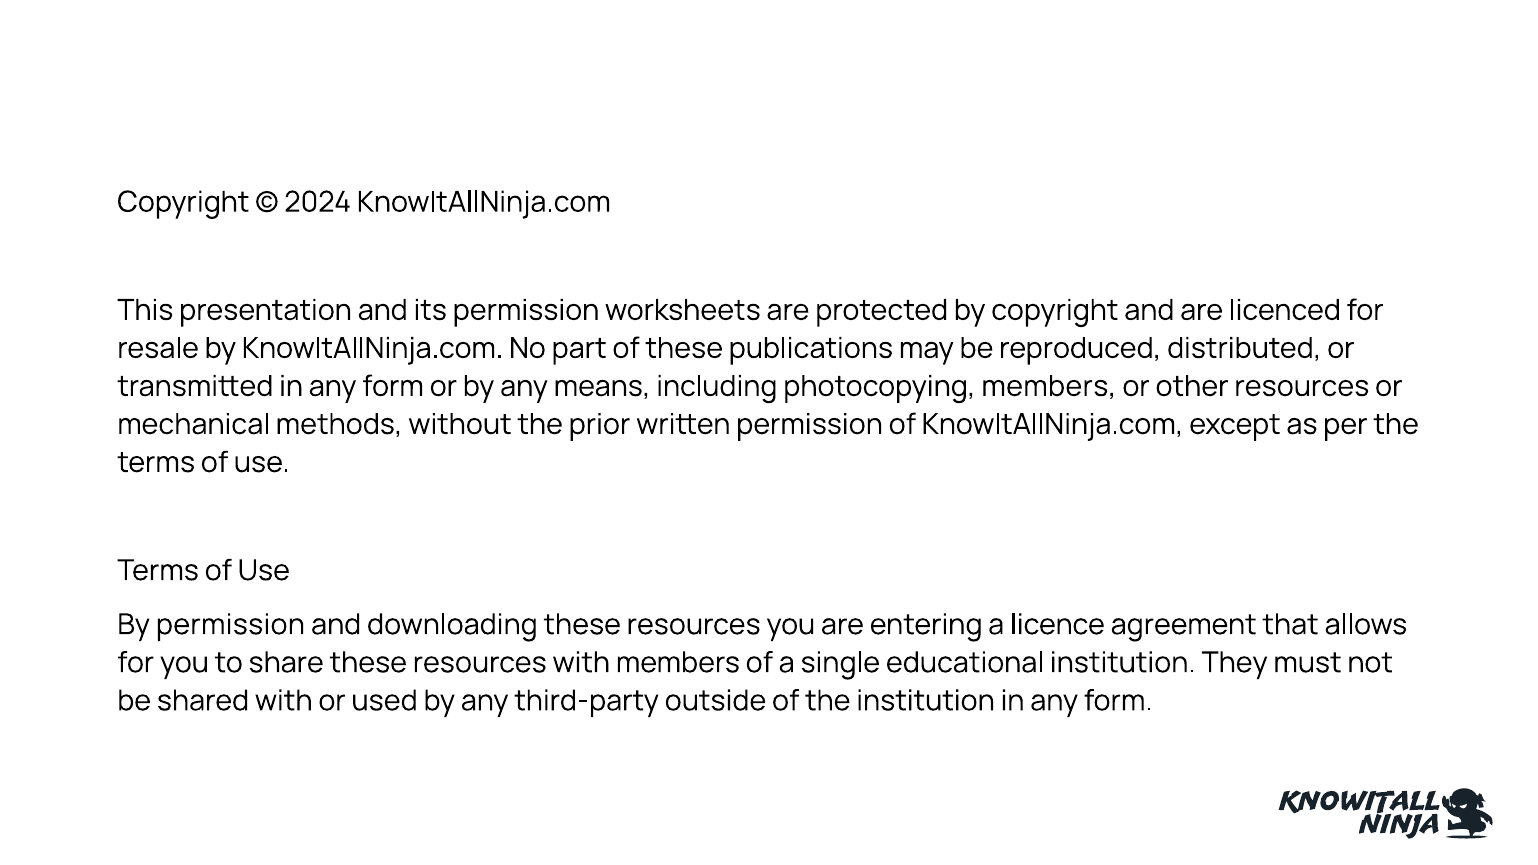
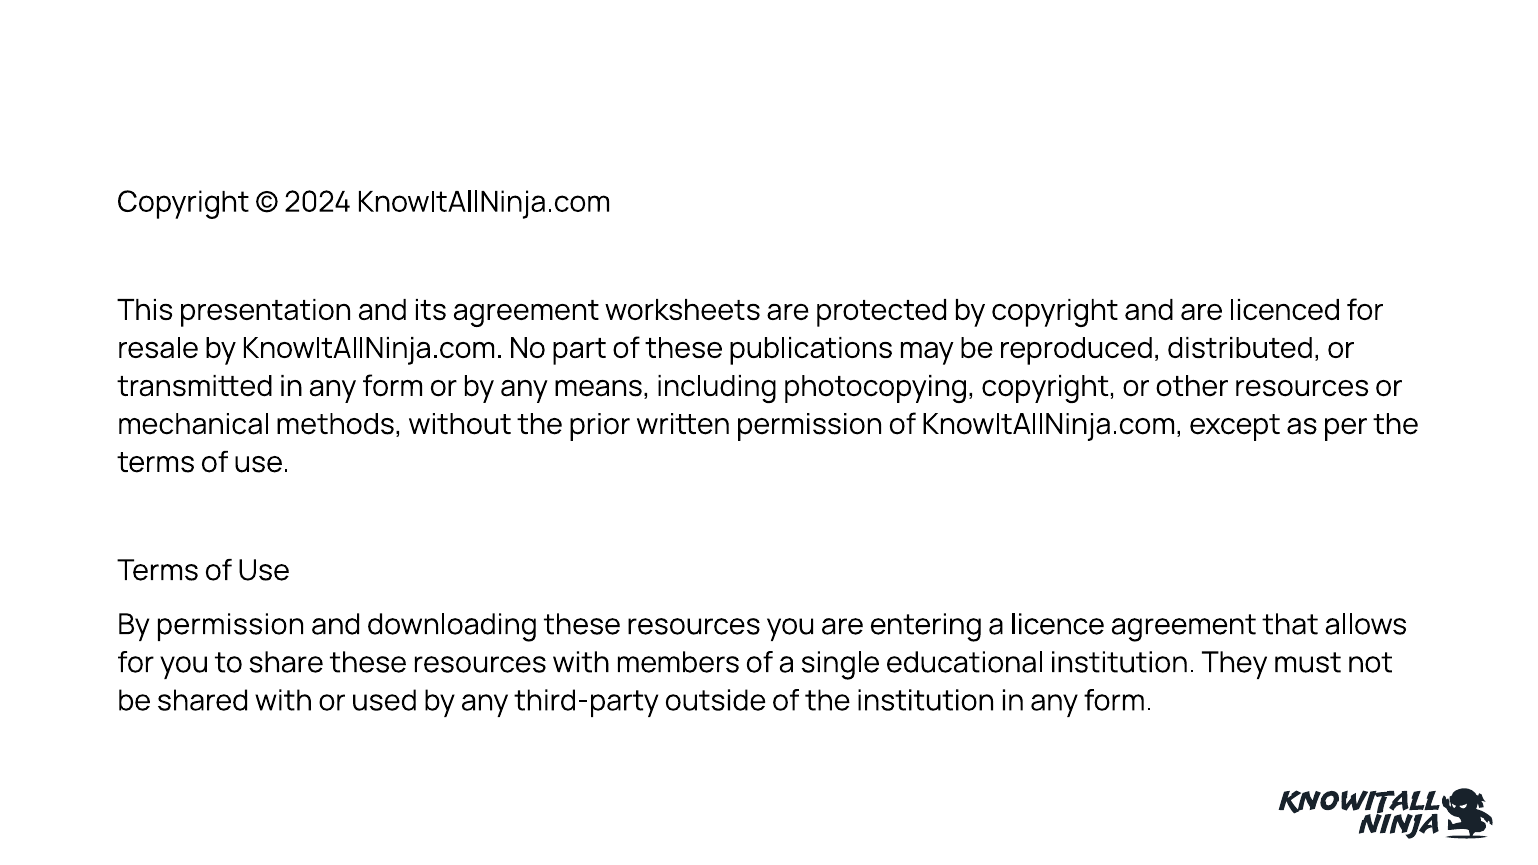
its permission: permission -> agreement (526, 310)
photocopying members: members -> copyright (1049, 386)
